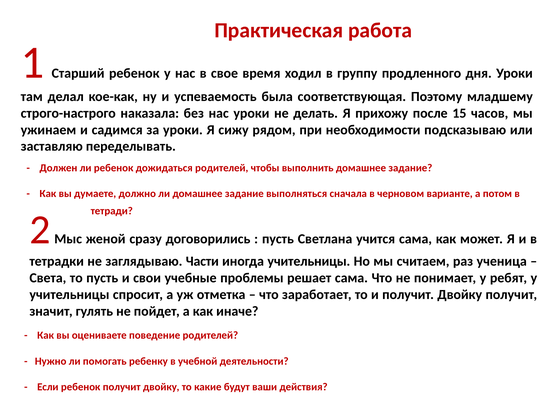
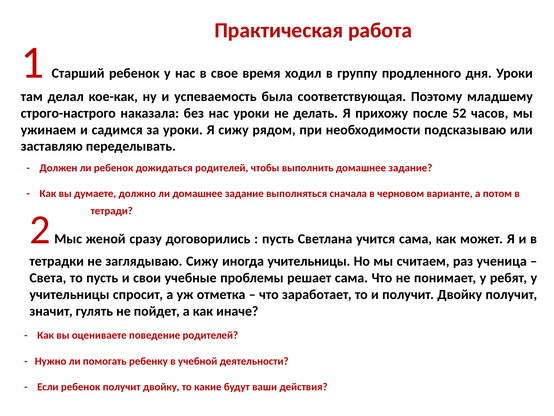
15: 15 -> 52 (459, 113)
заглядываю Части: Части -> Сижу (202, 261)
